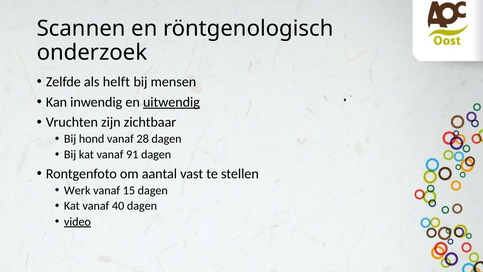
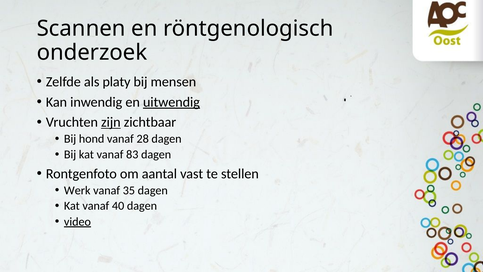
helft: helft -> platy (117, 82)
zijn underline: none -> present (111, 122)
91: 91 -> 83 (132, 154)
15: 15 -> 35 (129, 190)
